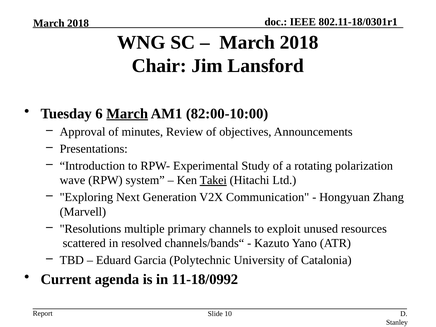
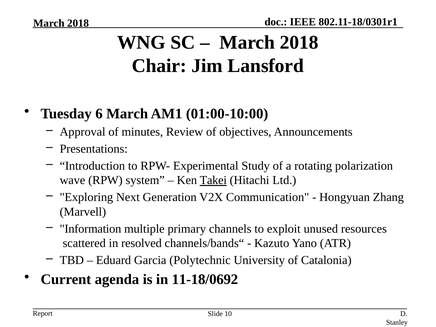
March underline: present -> none (127, 114)
82:00-10:00: 82:00-10:00 -> 01:00-10:00 (227, 114)
Resolutions: Resolutions -> Information (90, 229)
11-18/0992: 11-18/0992 -> 11-18/0692 (205, 279)
